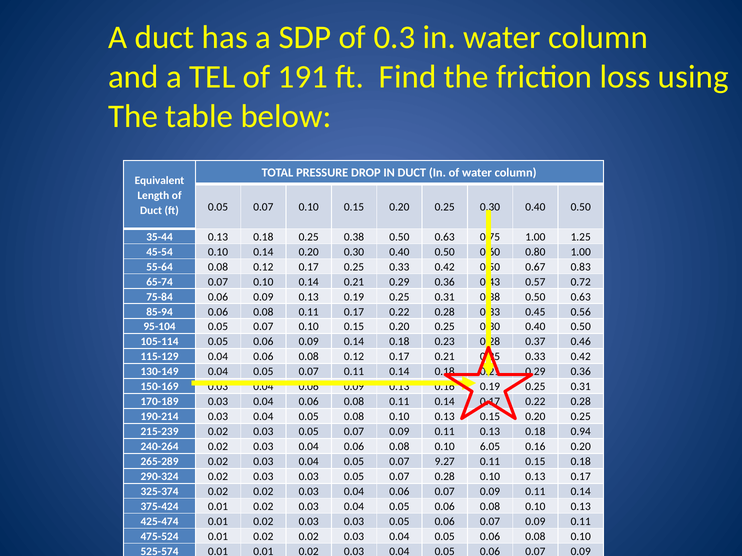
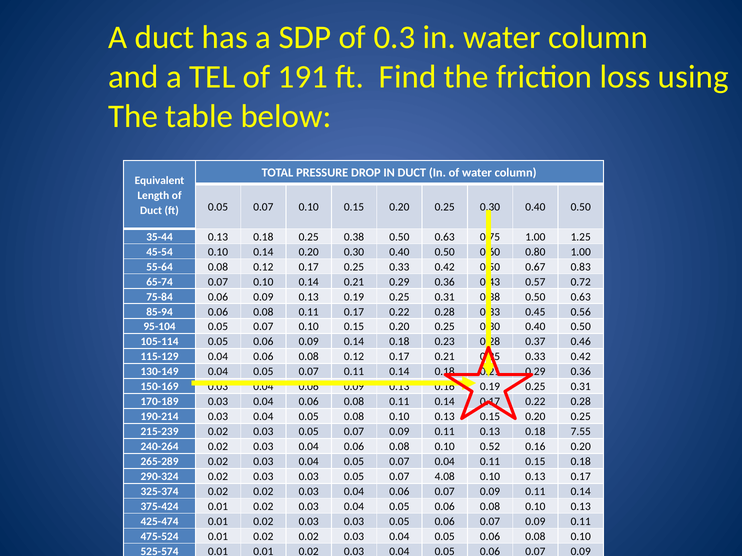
0.94: 0.94 -> 7.55 (581, 432)
6.05: 6.05 -> 0.52 (490, 447)
0.07 9.27: 9.27 -> 0.04 (445, 462)
0.07 0.28: 0.28 -> 4.08 (445, 477)
